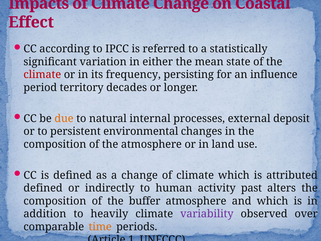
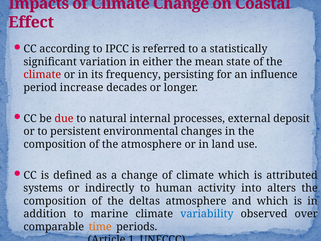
territory: territory -> increase (82, 87)
due colour: orange -> red (64, 118)
defined: defined -> systems (43, 188)
past: past -> into (251, 188)
buffer: buffer -> deltas (145, 201)
heavily: heavily -> marine (109, 214)
variability colour: purple -> blue (207, 214)
